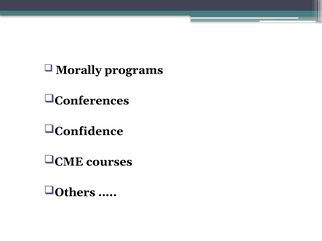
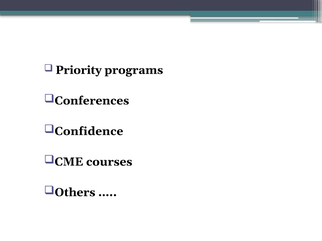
Morally: Morally -> Priority (79, 70)
